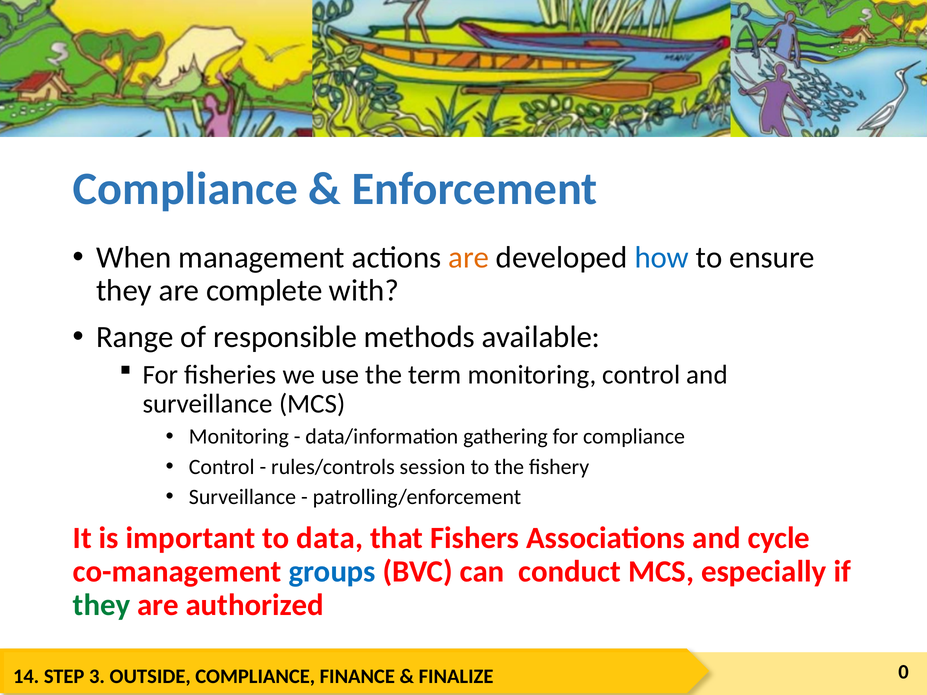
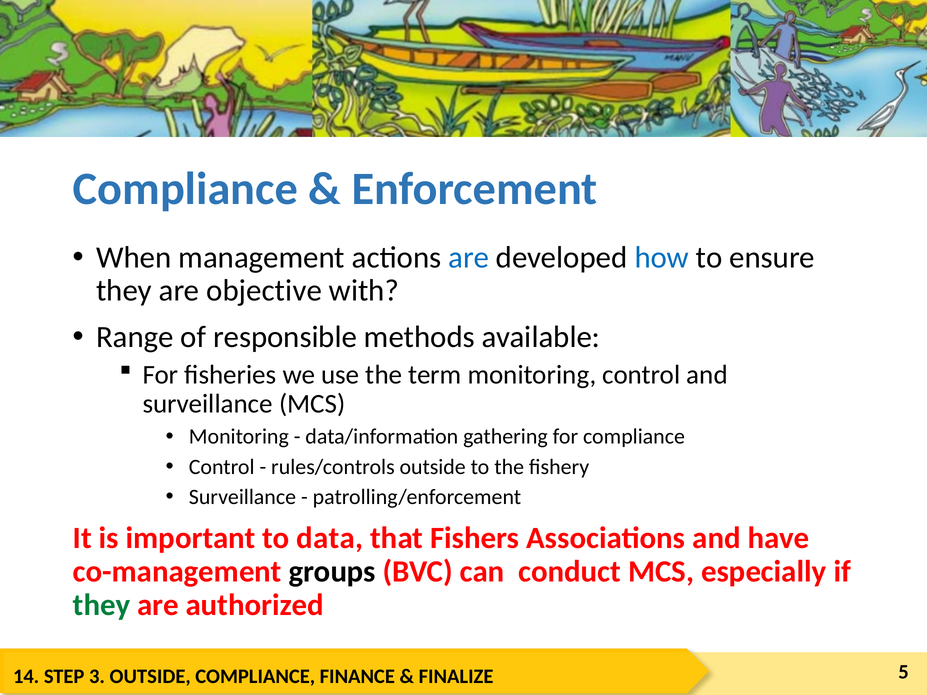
are colour: orange -> blue (469, 258)
complete: complete -> objective (264, 291)
rules/controls session: session -> outside (433, 467)
cycle: cycle -> have (779, 538)
groups colour: blue -> black (332, 572)
0: 0 -> 5 (904, 672)
